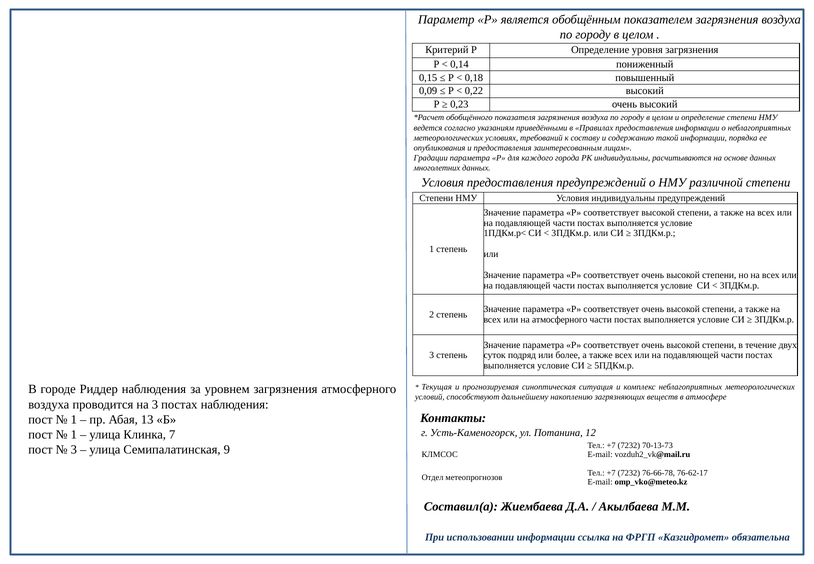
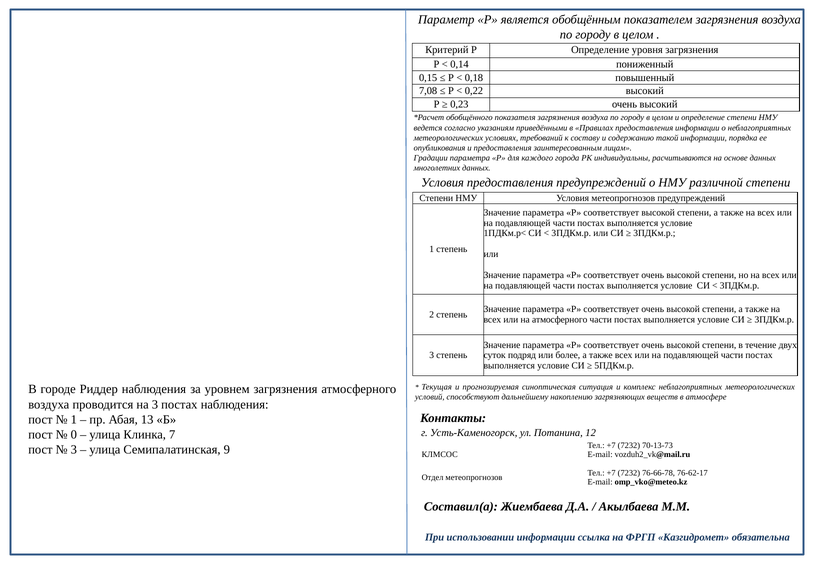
0,09: 0,09 -> 7,08 (428, 91)
Условия индивидуальны: индивидуальны -> метеопрогнозов (623, 198)
1: 1 -> 0 (74, 434)
